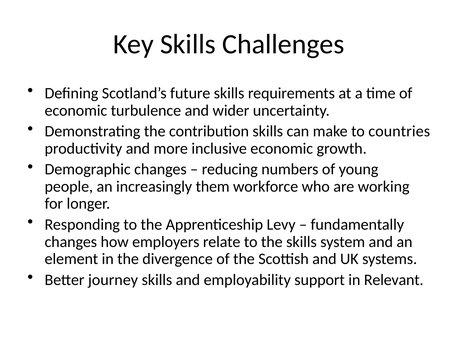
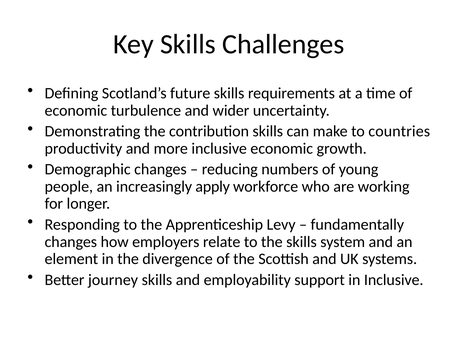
them: them -> apply (213, 186)
in Relevant: Relevant -> Inclusive (394, 279)
